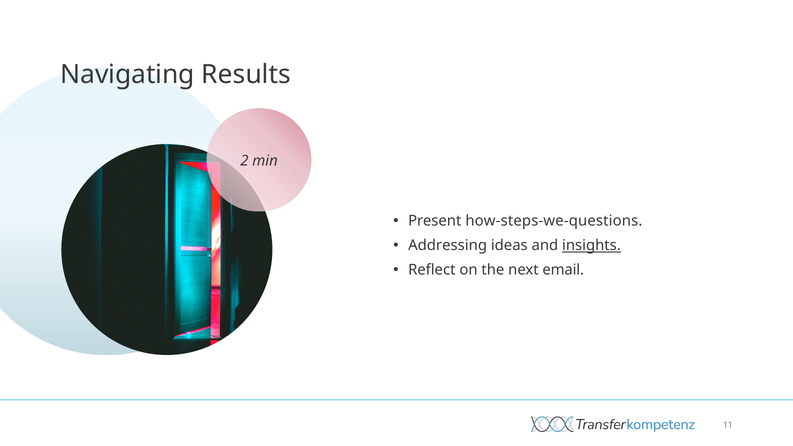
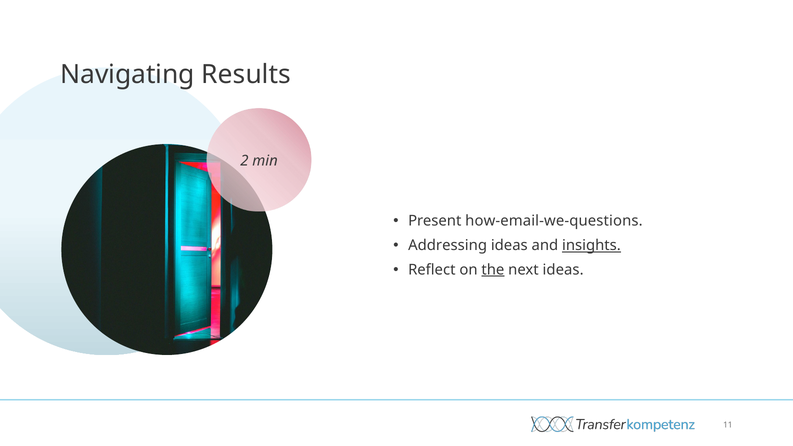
how-steps-we-questions: how-steps-we-questions -> how-email-we-questions (554, 221)
the underline: none -> present (493, 270)
next email: email -> ideas (563, 270)
